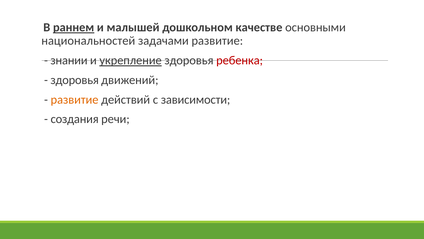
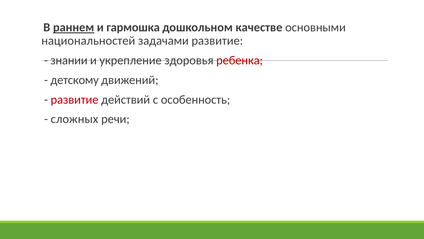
малышей: малышей -> гармошка (133, 27)
укрепление underline: present -> none (131, 60)
здоровья: здоровья -> детскому (75, 80)
развитие colour: orange -> red (75, 99)
зависимости: зависимости -> особенность (196, 99)
создания: создания -> сложных (74, 119)
